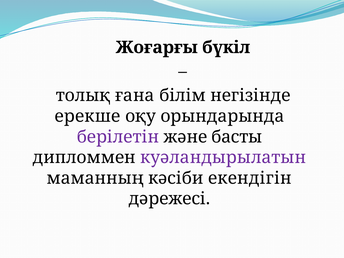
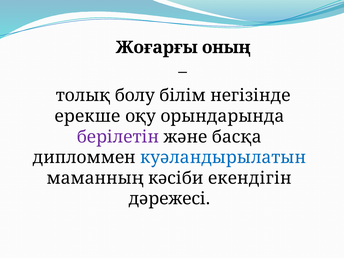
бүкіл: бүкіл -> оның (226, 47)
ғана: ғана -> болу (135, 96)
басты: басты -> басқа (237, 137)
куәландырылатын colour: purple -> blue (223, 157)
